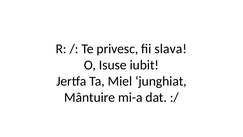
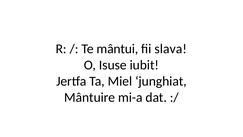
privesc: privesc -> mântui (117, 49)
